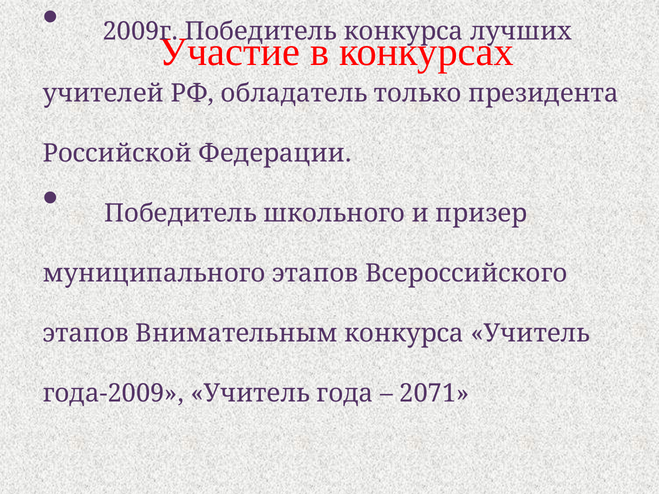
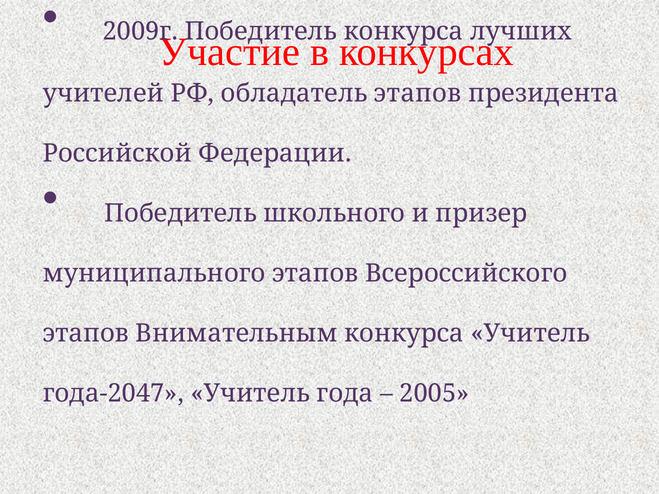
обладатель только: только -> этапов (418, 94)
года-2009: года-2009 -> года-2047 (113, 394)
2071: 2071 -> 2005 (435, 394)
